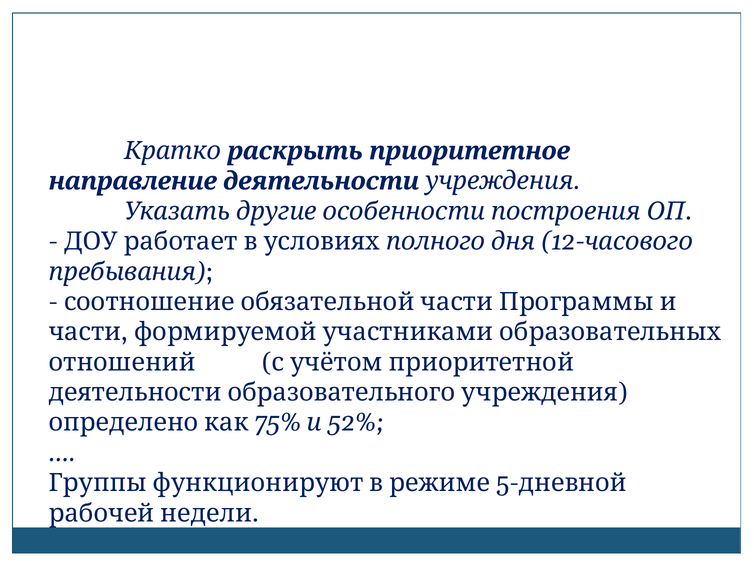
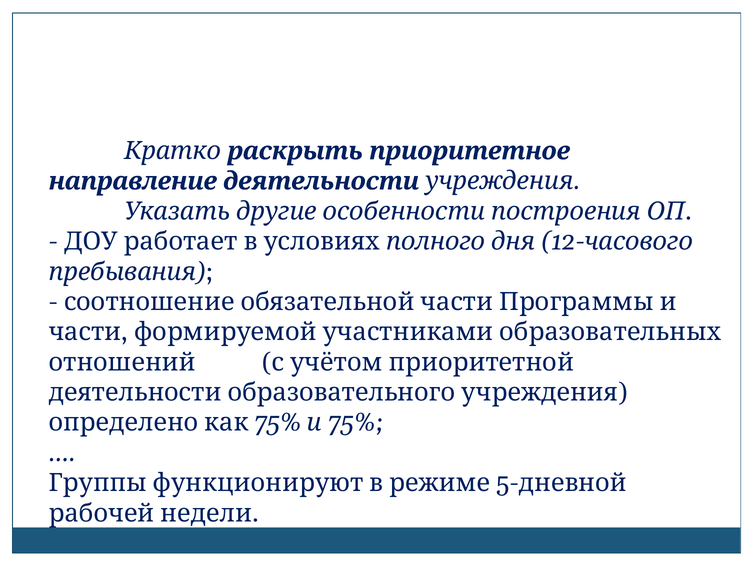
52%: 52% -> 75% (356, 422)
